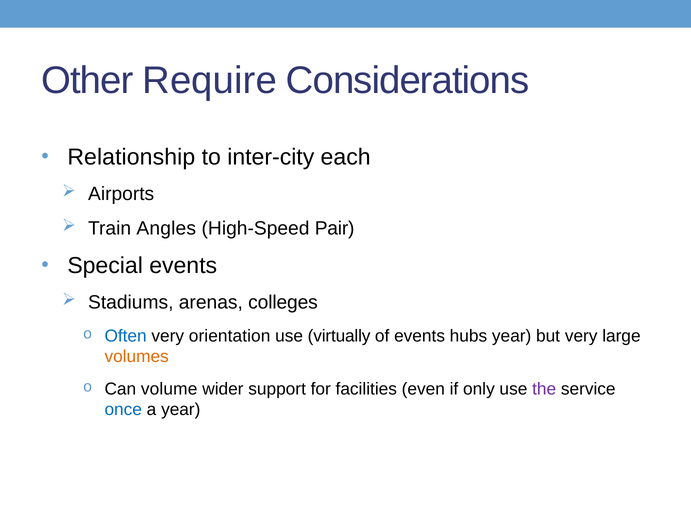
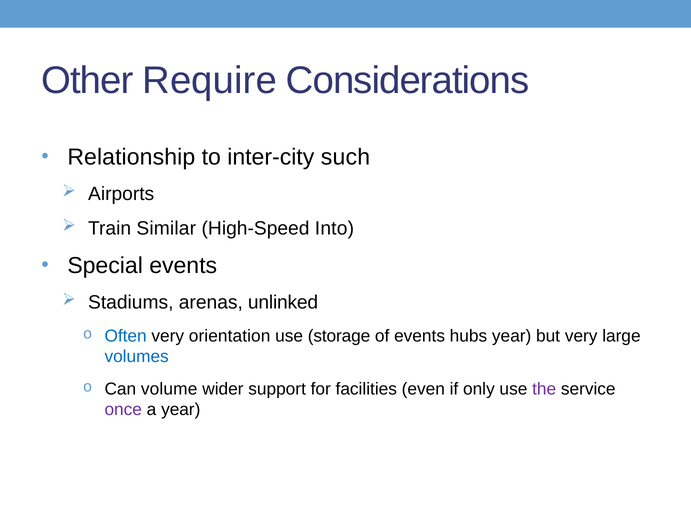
each: each -> such (345, 157)
Angles: Angles -> Similar (166, 228)
Pair: Pair -> Into (334, 228)
colleges: colleges -> unlinked (283, 302)
virtually: virtually -> storage (339, 335)
volumes colour: orange -> blue (137, 356)
once colour: blue -> purple (123, 409)
